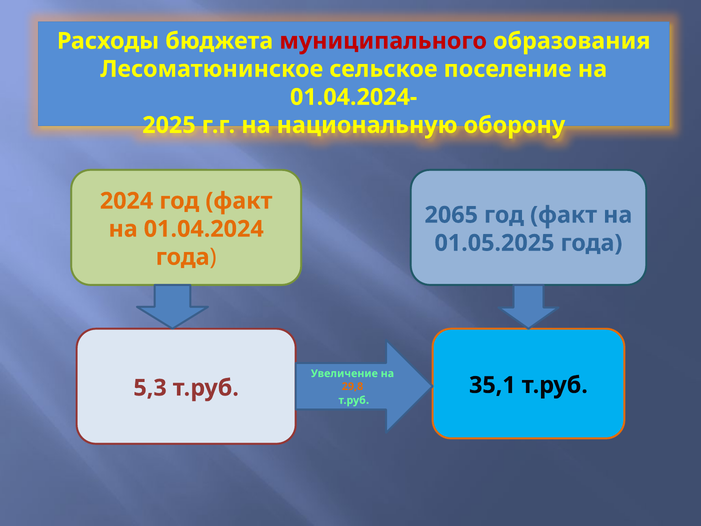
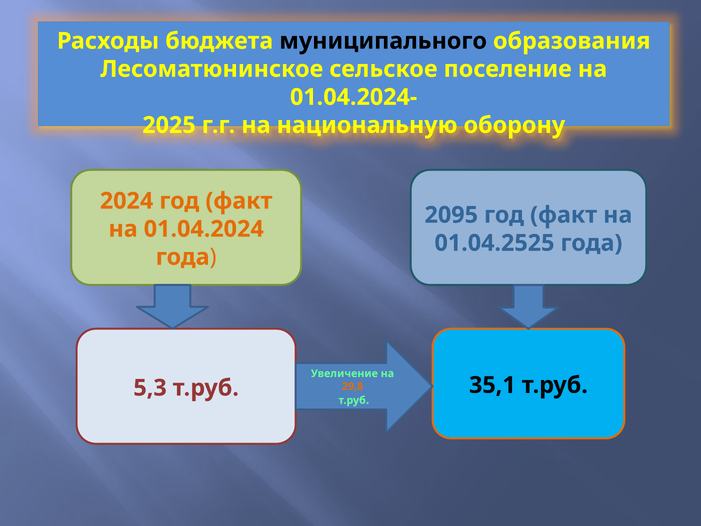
муниципального colour: red -> black (383, 41)
2065: 2065 -> 2095 (451, 215)
01.05.2025: 01.05.2025 -> 01.04.2525 (494, 243)
